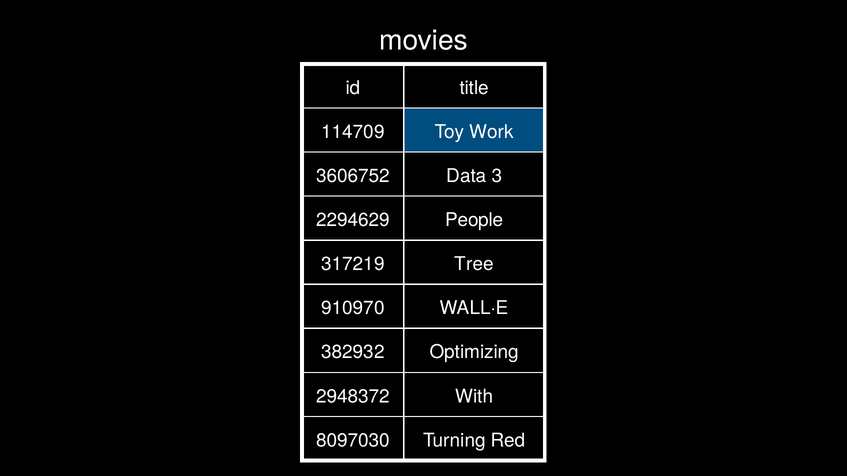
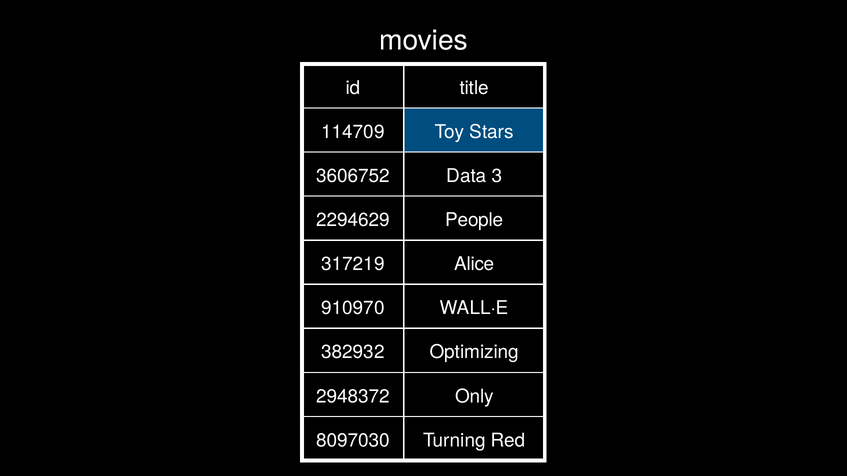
Work: Work -> Stars (492, 132)
Tree: Tree -> Alice (474, 264)
With: With -> Only (474, 397)
